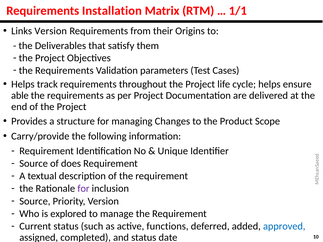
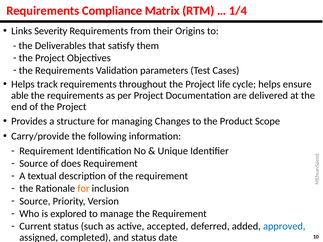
Installation: Installation -> Compliance (112, 11)
1/1: 1/1 -> 1/4 (238, 11)
Links Version: Version -> Severity (51, 31)
for colour: purple -> orange (83, 189)
functions: functions -> accepted (167, 226)
